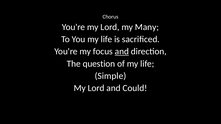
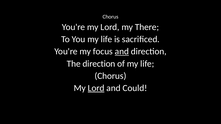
Many: Many -> There (147, 27)
The question: question -> direction (99, 64)
Simple: Simple -> Chorus (110, 76)
Lord underline: none -> present (96, 88)
